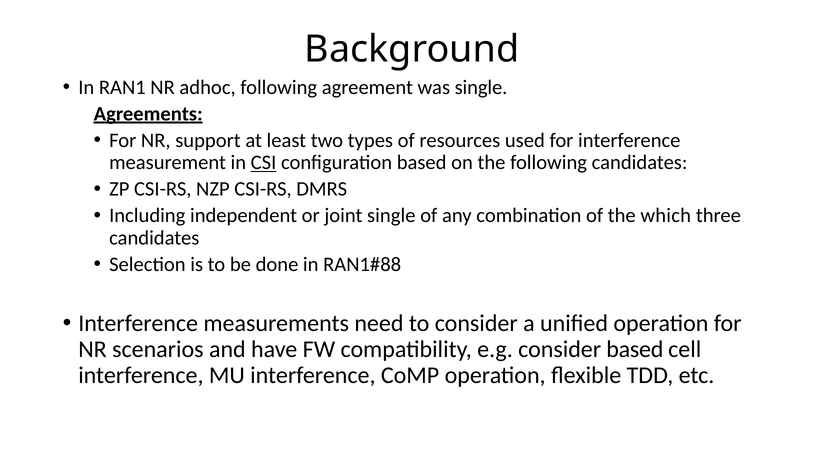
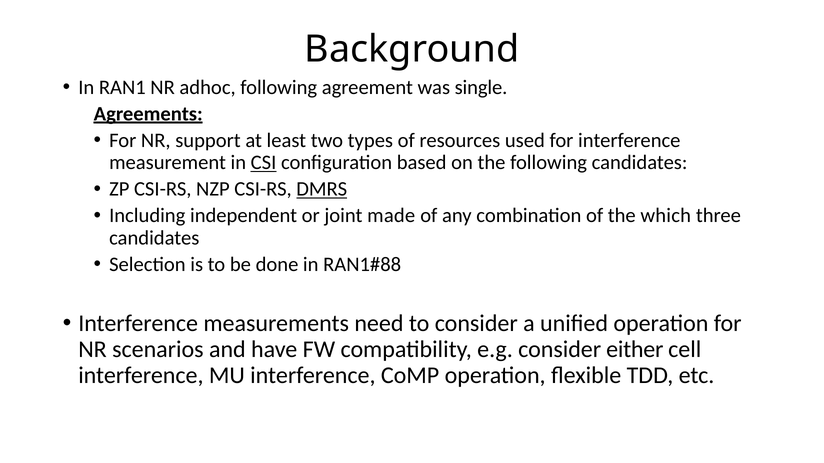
DMRS underline: none -> present (322, 189)
joint single: single -> made (391, 216)
consider based: based -> either (635, 350)
